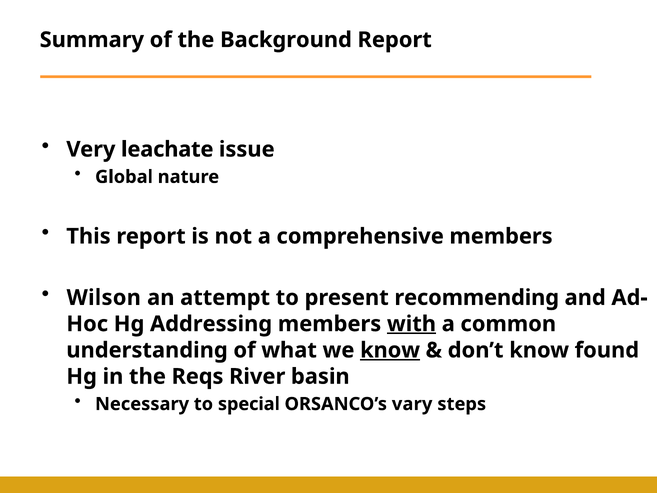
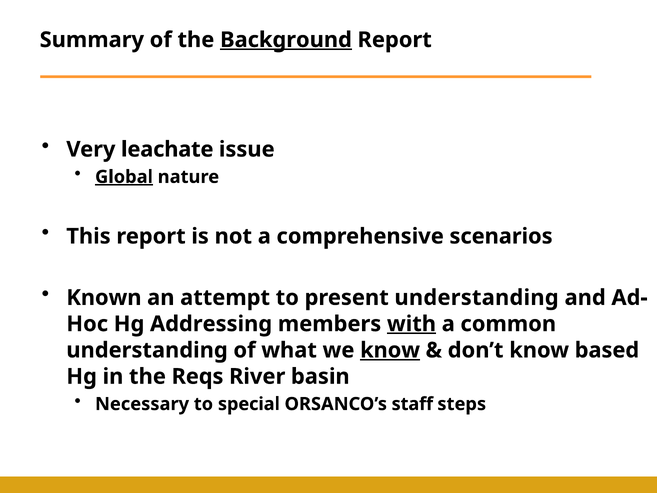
Background underline: none -> present (286, 40)
Global underline: none -> present (124, 177)
comprehensive members: members -> scenarios (501, 236)
Wilson: Wilson -> Known (104, 297)
present recommending: recommending -> understanding (477, 297)
found: found -> based (607, 350)
vary: vary -> staff (412, 404)
